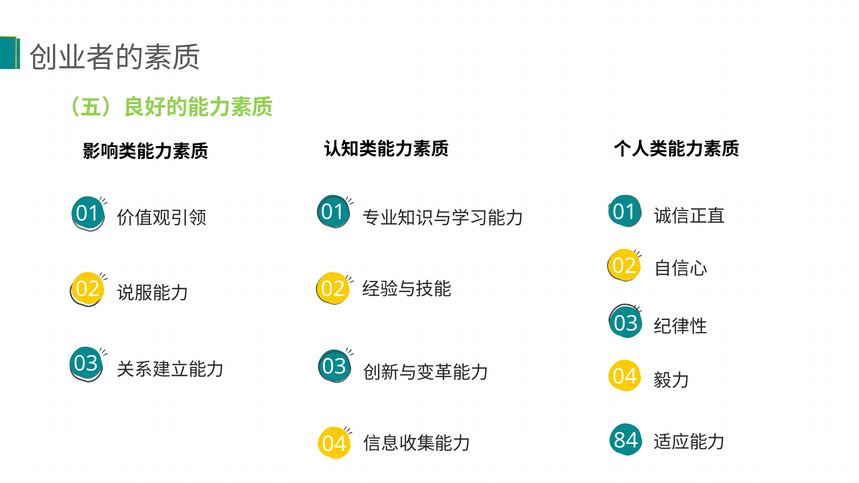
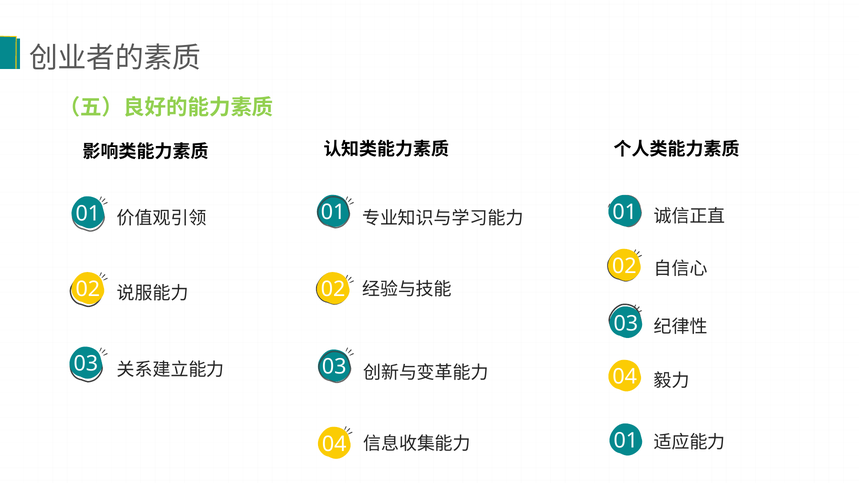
84: 84 -> 01 (626, 441)
